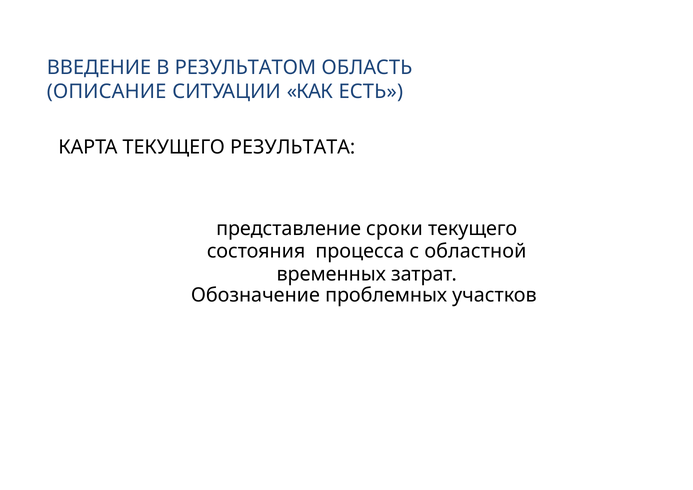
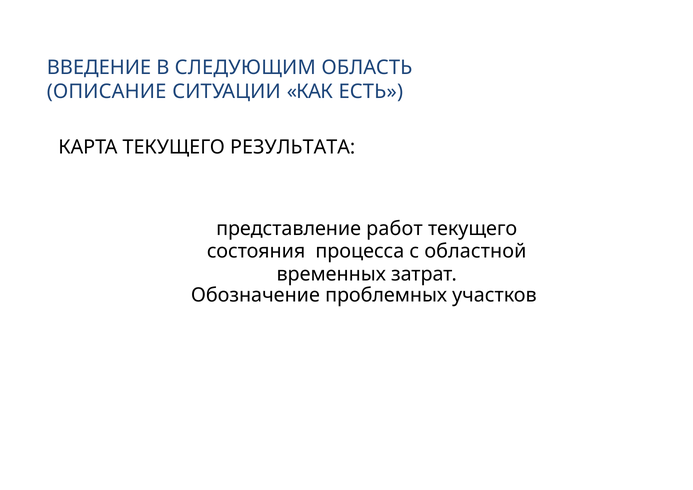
РЕЗУЛЬТАТОМ: РЕЗУЛЬТАТОМ -> СЛЕДУЮЩИМ (245, 68)
сроки: сроки -> работ (394, 229)
